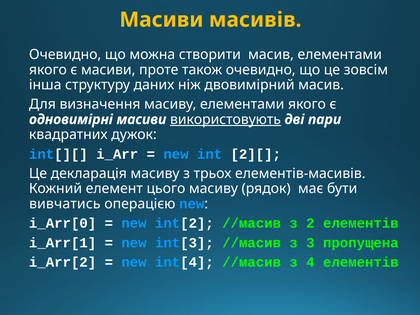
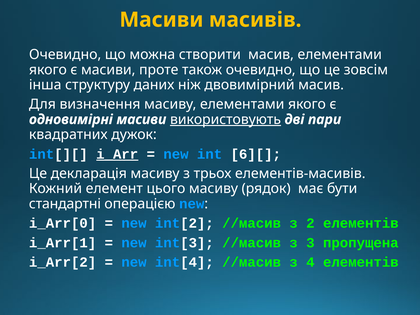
i_Arr underline: none -> present (117, 154)
2][: 2][ -> 6][ (256, 154)
вивчатись: вивчатись -> стандартні (65, 204)
